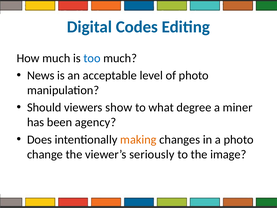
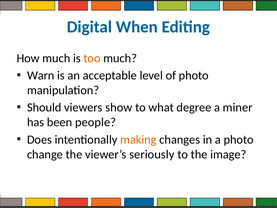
Codes: Codes -> When (137, 27)
too colour: blue -> orange (92, 58)
News: News -> Warn (41, 75)
agency: agency -> people (95, 122)
